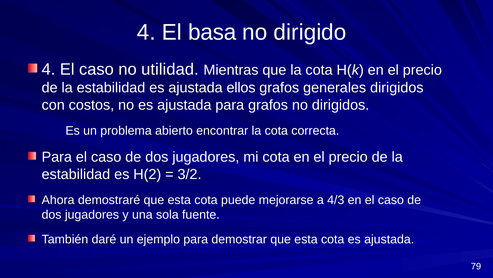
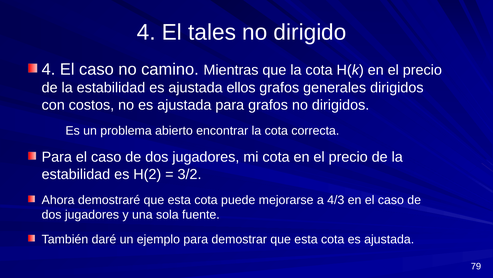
basa: basa -> tales (212, 32)
utilidad: utilidad -> camino (170, 69)
